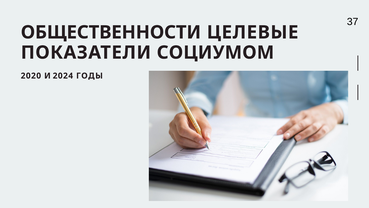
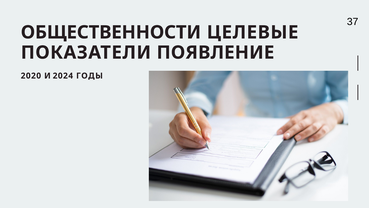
СОЦИУМОМ: СОЦИУМОМ -> ПОЯВЛЕНИЕ (215, 52)
